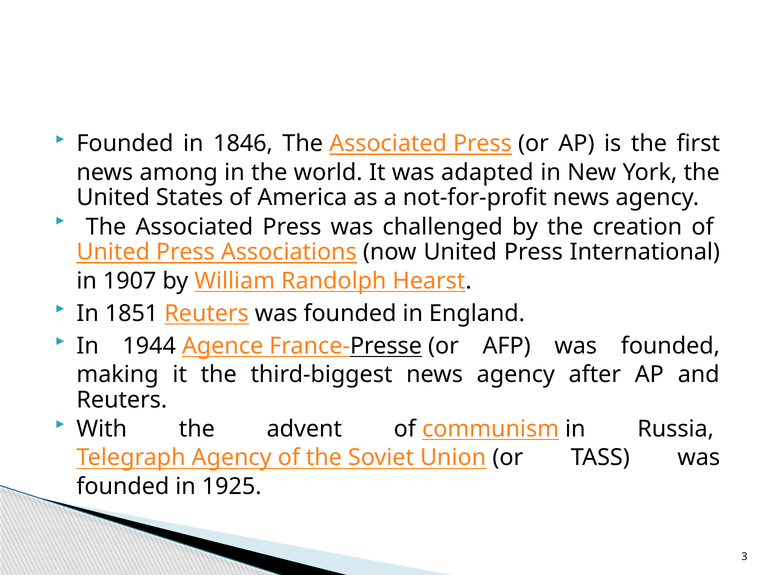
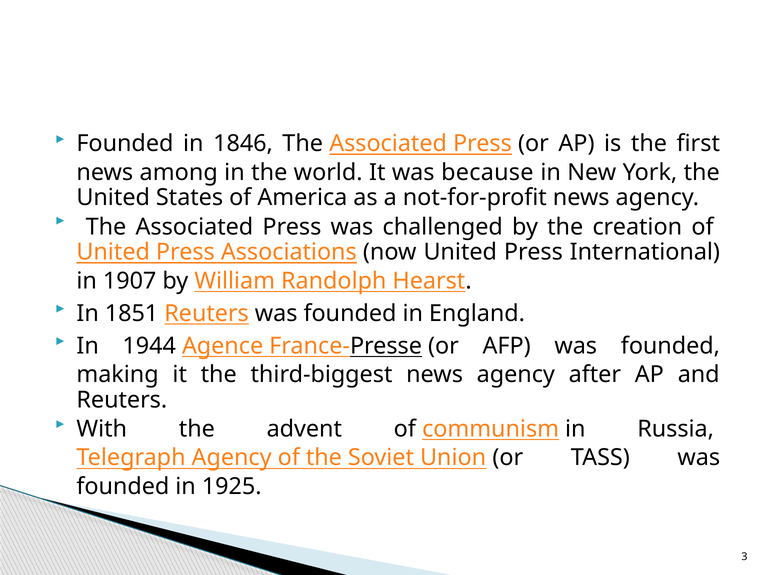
adapted: adapted -> because (487, 172)
